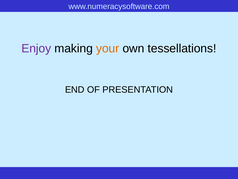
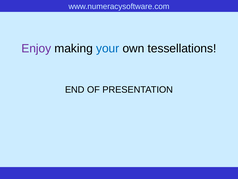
your colour: orange -> blue (108, 48)
